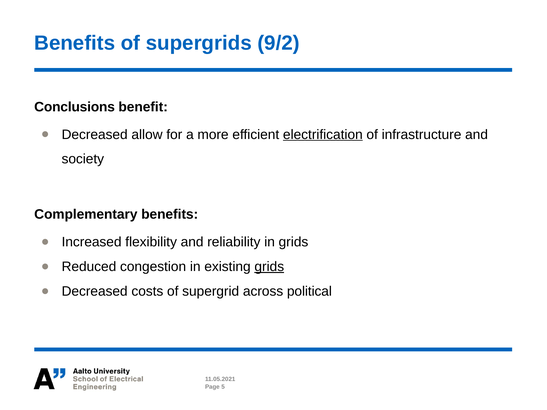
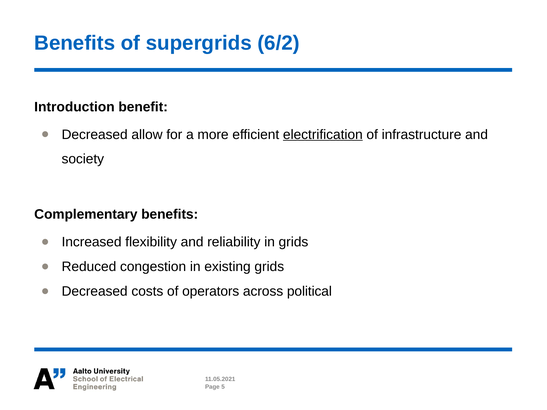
9/2: 9/2 -> 6/2 (279, 43)
Conclusions: Conclusions -> Introduction (74, 107)
grids underline: present -> none (269, 267)
supergrid: supergrid -> operators (211, 291)
